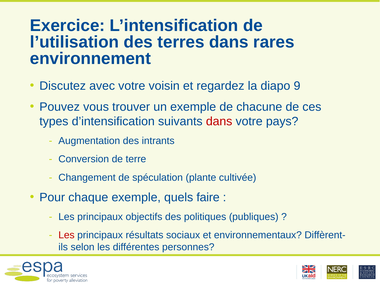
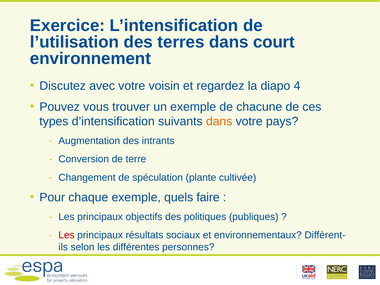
rares: rares -> court (274, 42)
9: 9 -> 4 (297, 86)
dans colour: red -> orange (219, 121)
